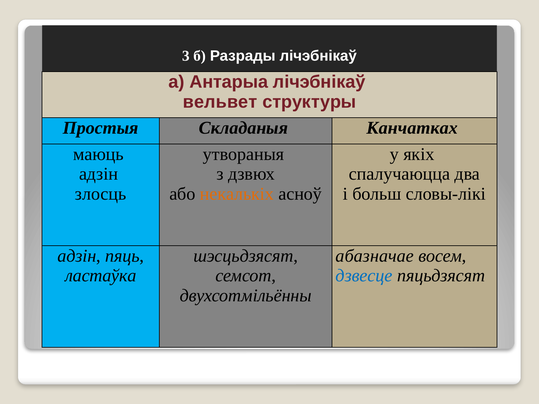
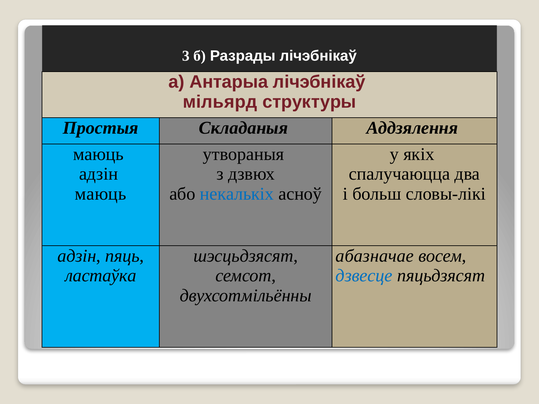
вельвет: вельвет -> мільярд (220, 102)
Канчатках: Канчатках -> Аддзялення (412, 128)
злосць: злосць -> маюць (101, 194)
некалькіх colour: orange -> blue (237, 194)
